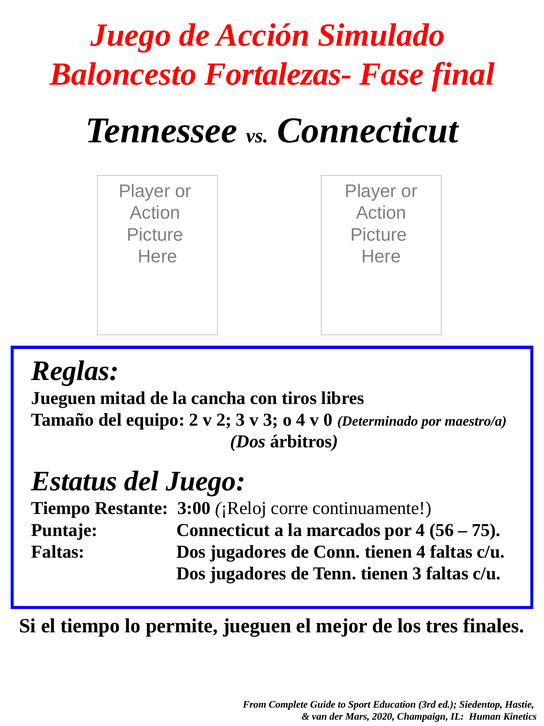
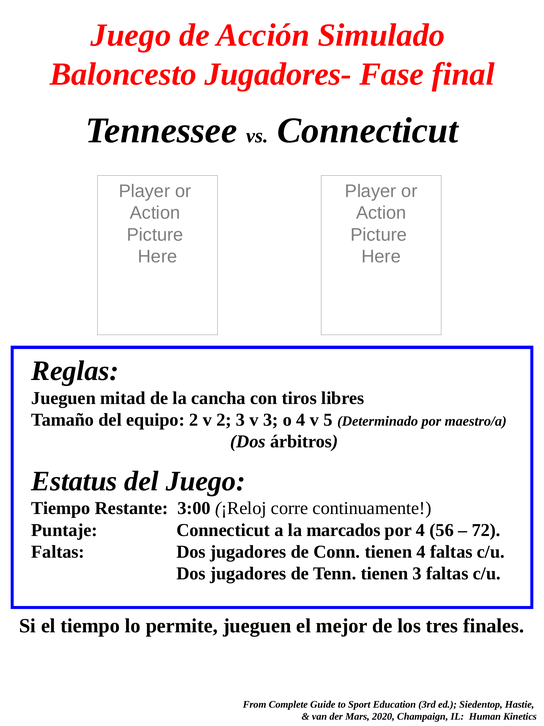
Fortalezas-: Fortalezas- -> Jugadores- (278, 74)
0: 0 -> 5 (328, 419)
75: 75 -> 72 (486, 530)
